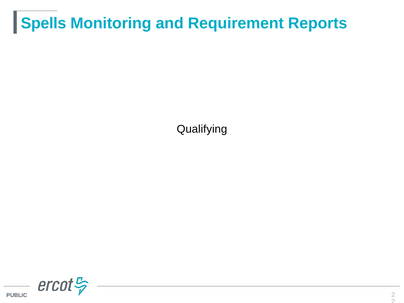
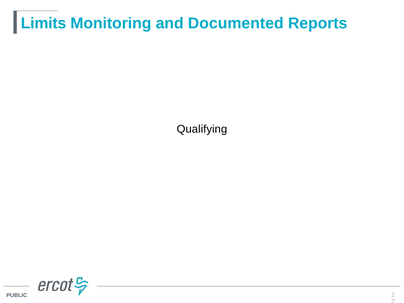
Spells: Spells -> Limits (44, 23)
Requirement: Requirement -> Documented (236, 23)
